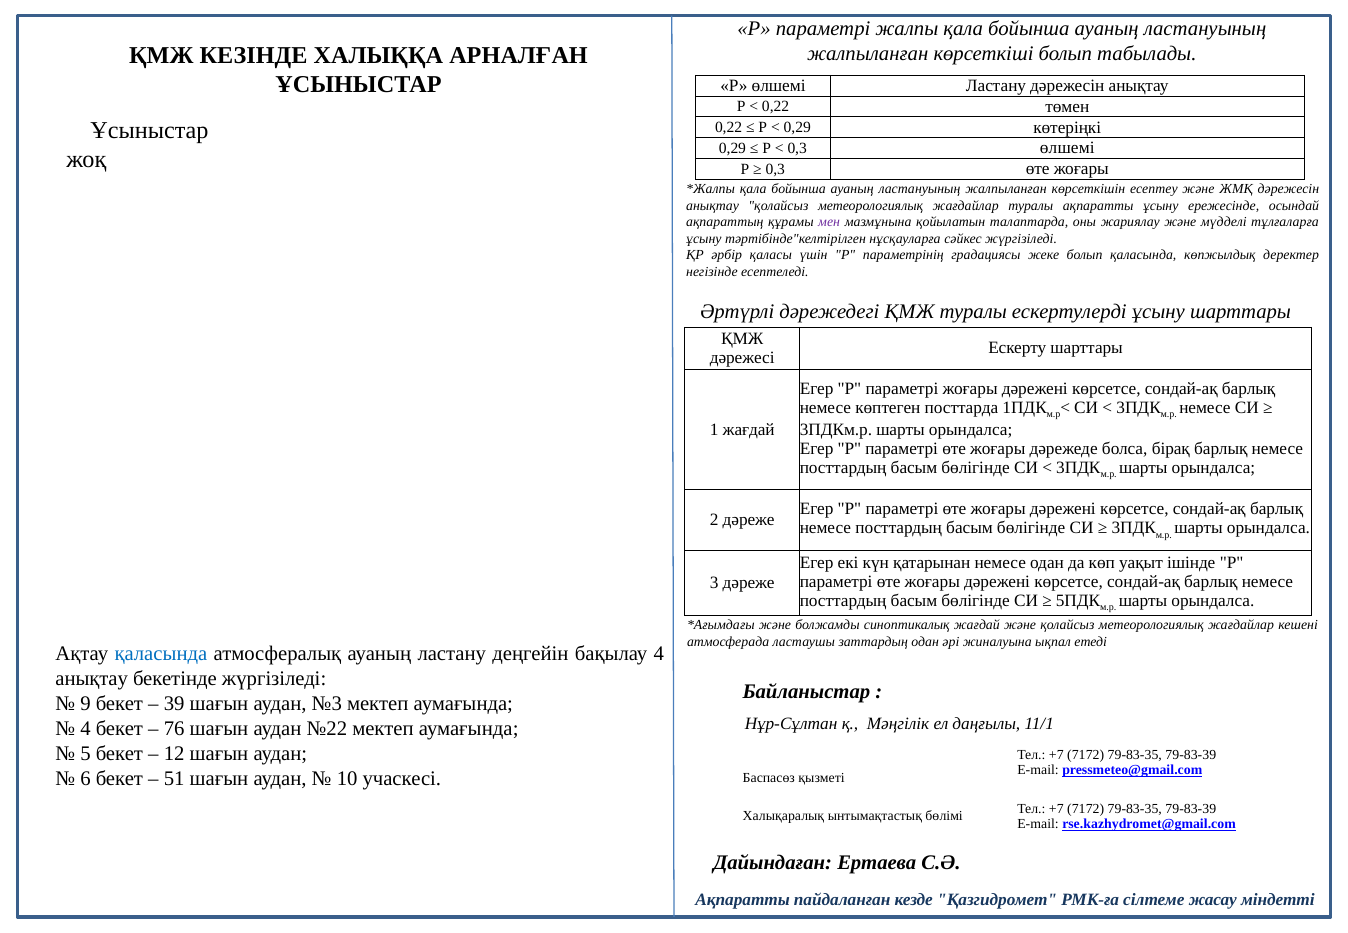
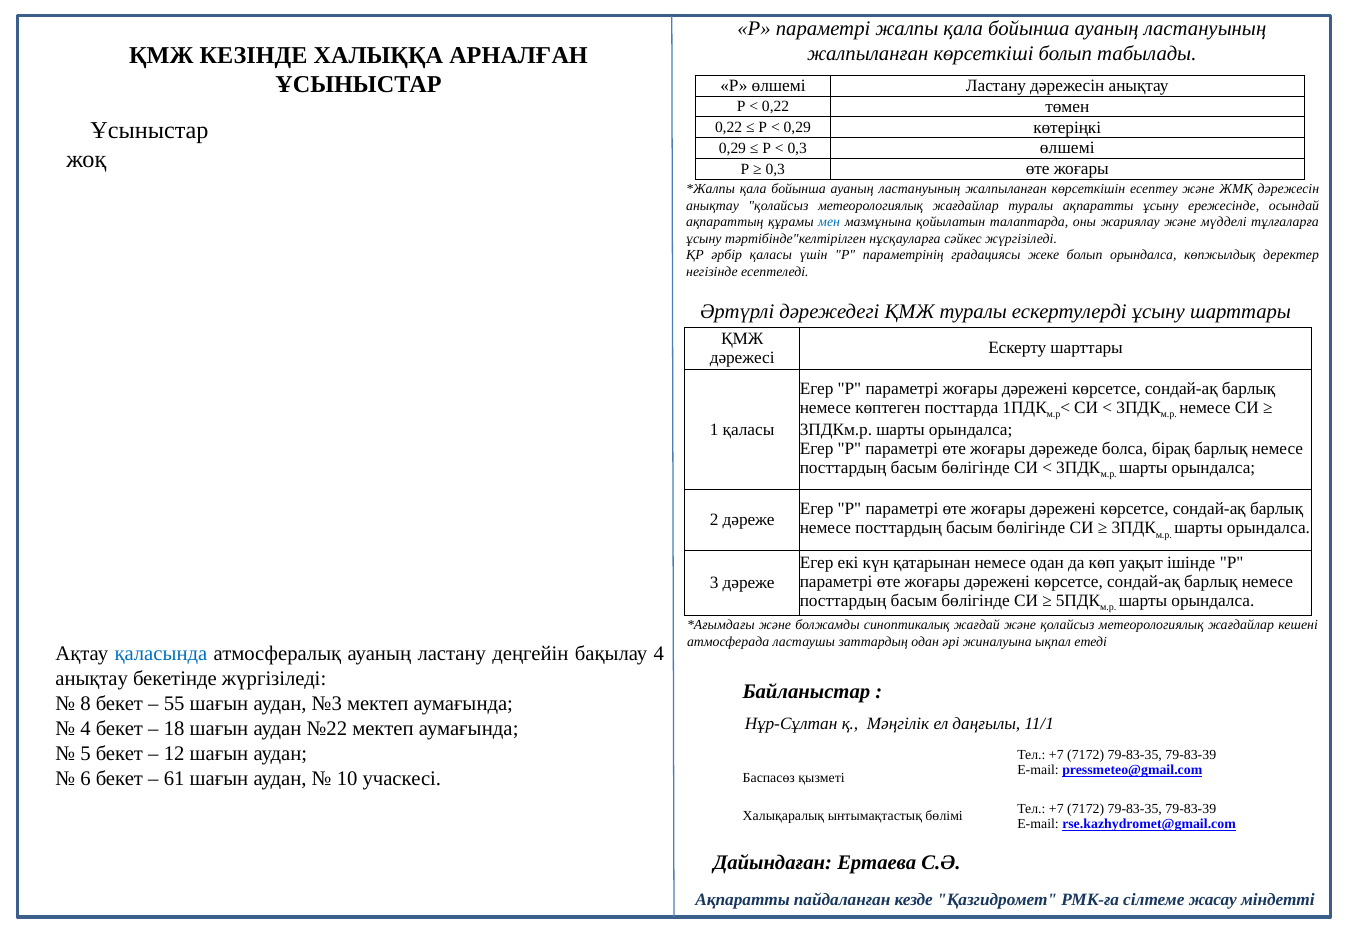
мен colour: purple -> blue (829, 222)
болып қаласында: қаласында -> орындалса (1143, 255)
1 жағдай: жағдай -> қаласы (749, 429)
9: 9 -> 8 (85, 704)
39: 39 -> 55 (174, 704)
76: 76 -> 18 (174, 729)
51: 51 -> 61 (174, 778)
